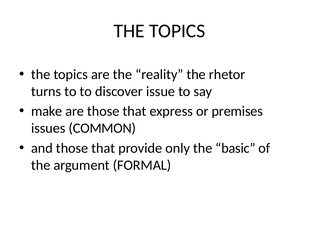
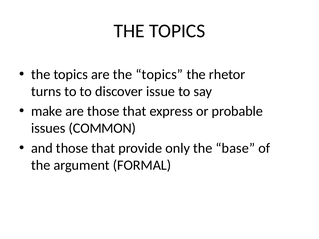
are the reality: reality -> topics (159, 74)
premises: premises -> probable (237, 111)
basic: basic -> base (235, 148)
